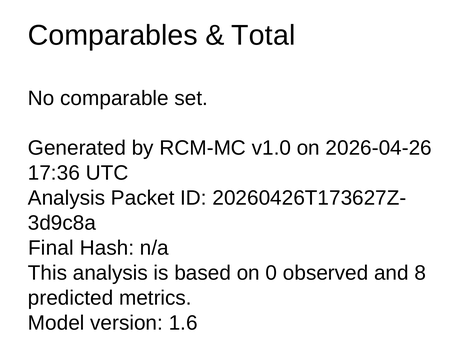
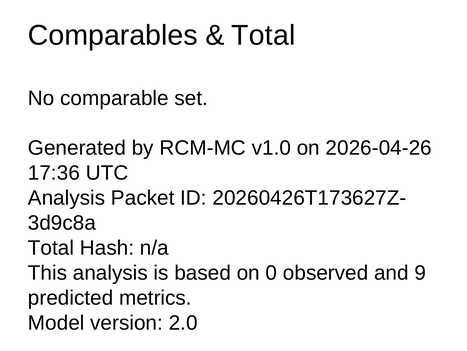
Final: Final -> Total (51, 247)
8: 8 -> 9 (420, 272)
1.6: 1.6 -> 2.0 (183, 322)
